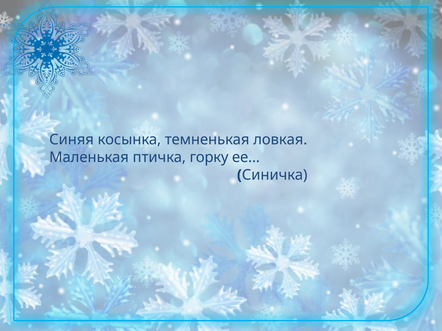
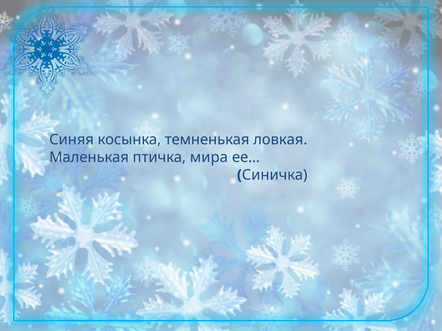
горку: горку -> мира (209, 157)
